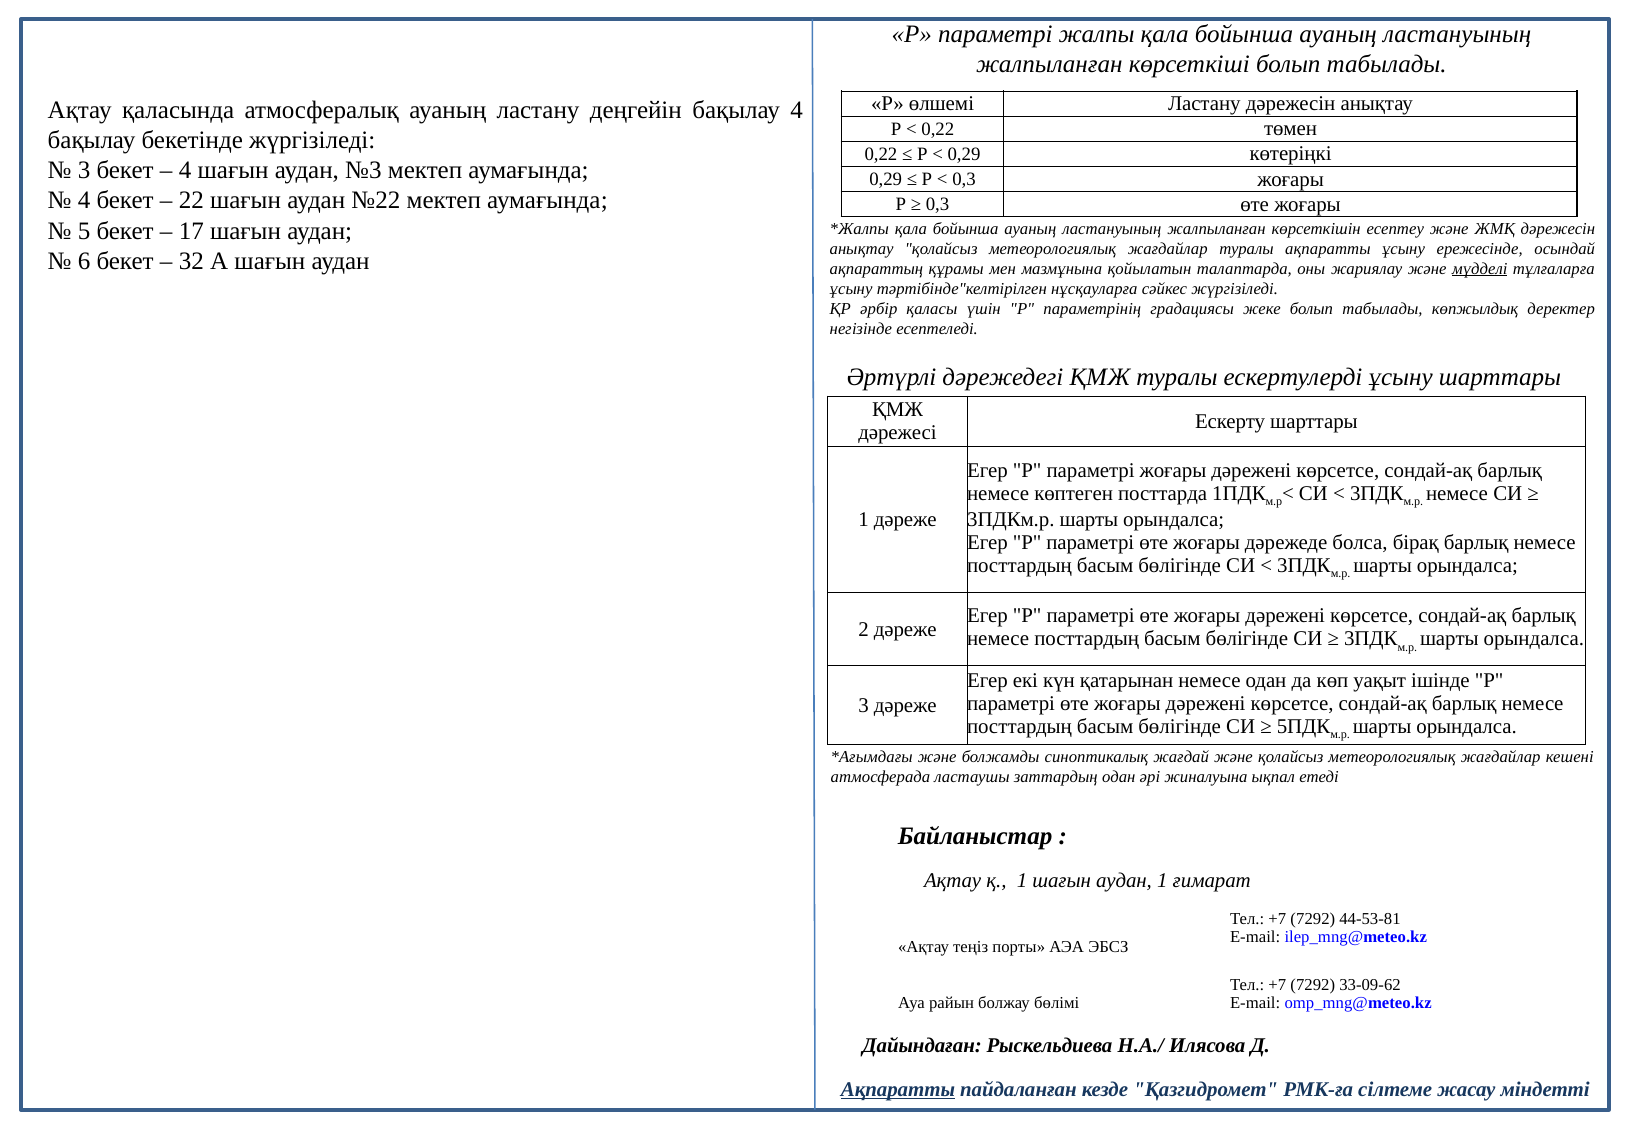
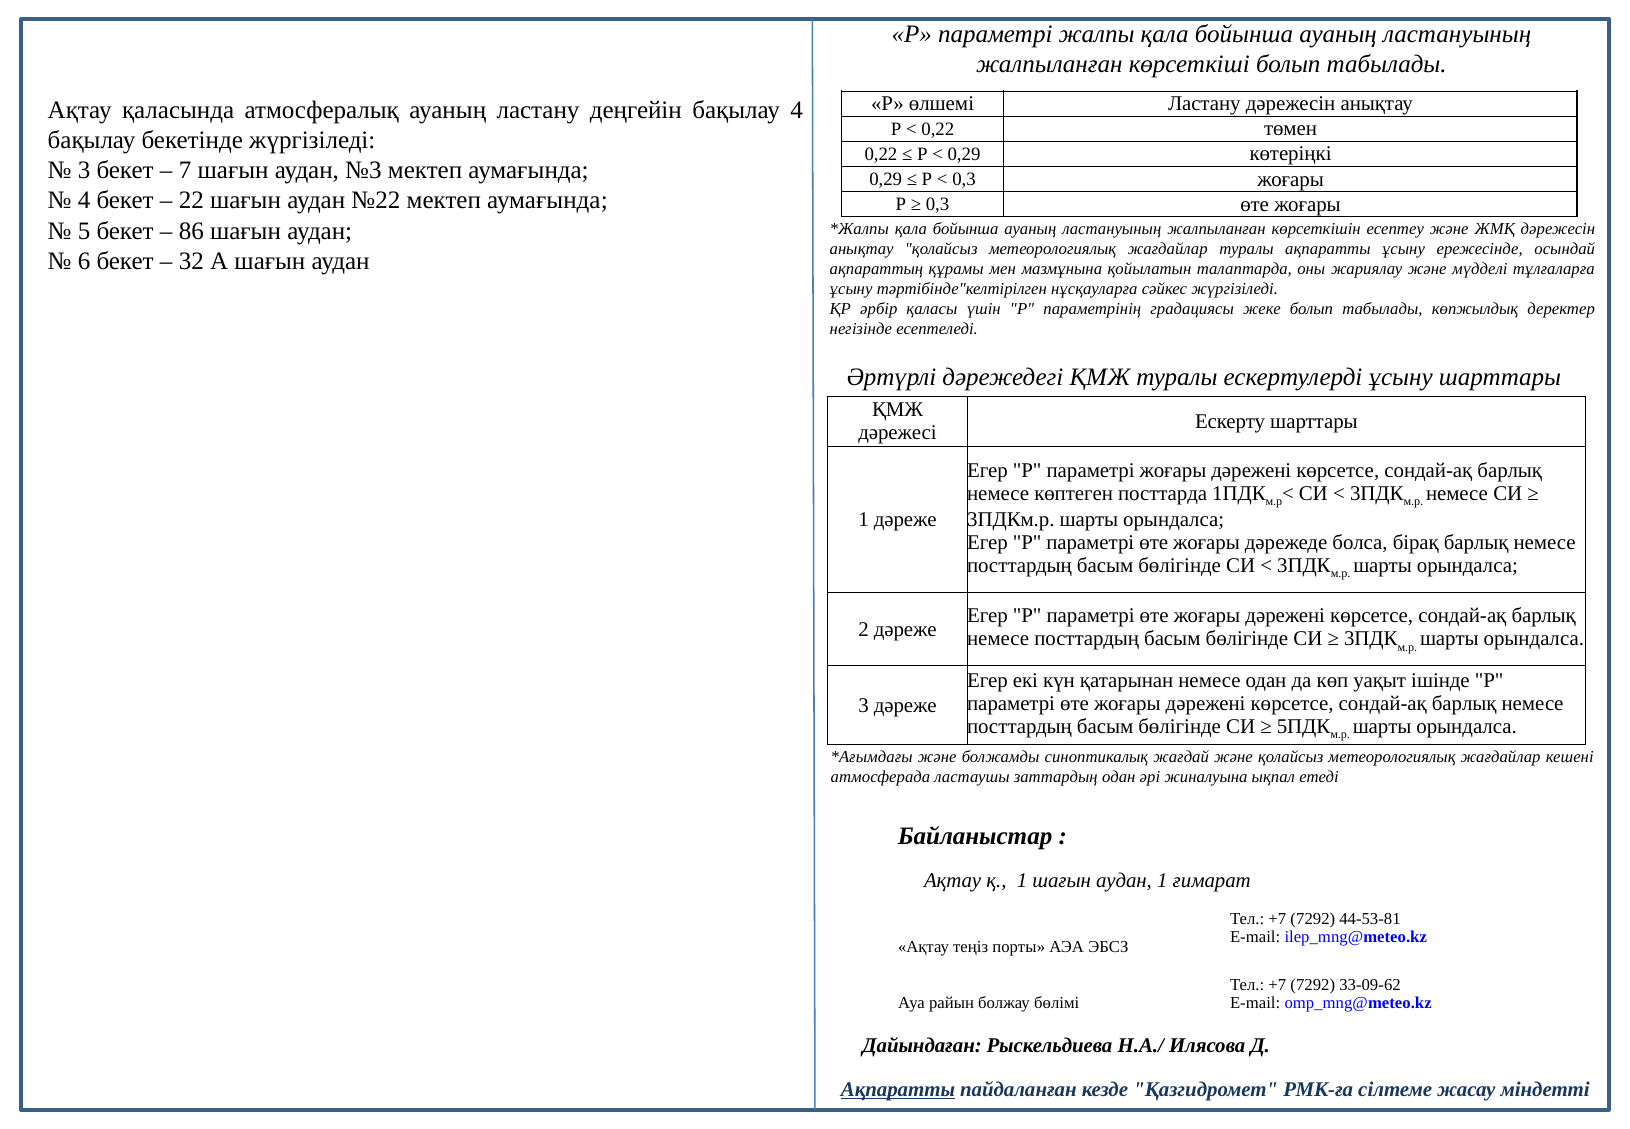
4: 4 -> 7 (185, 171)
17: 17 -> 86 (191, 231)
мүдделі underline: present -> none (1480, 269)
